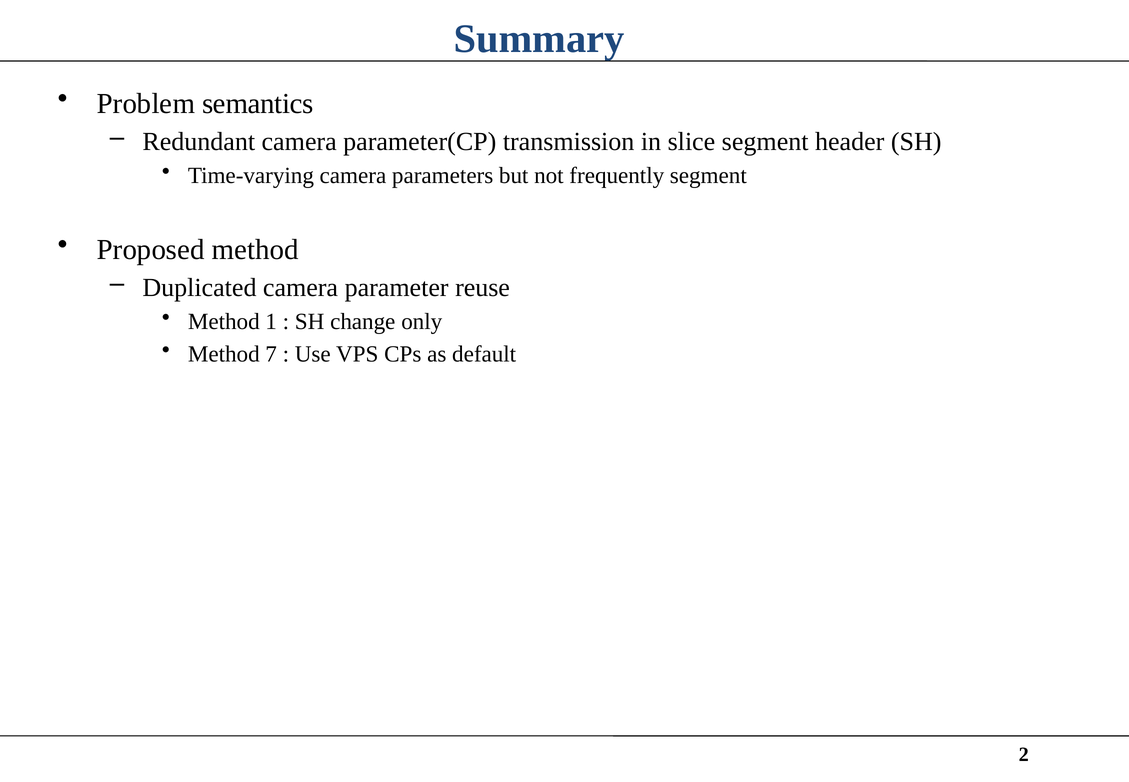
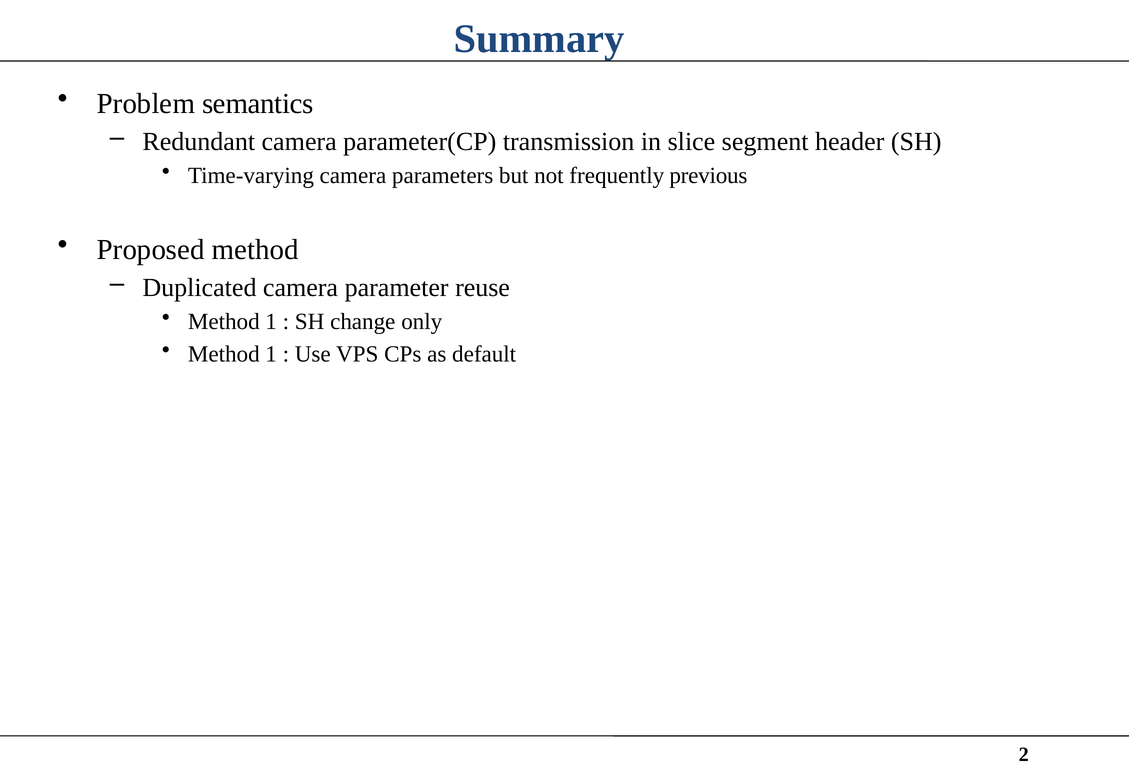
frequently segment: segment -> previous (708, 175)
7: 7 -> 1 (271, 354)
